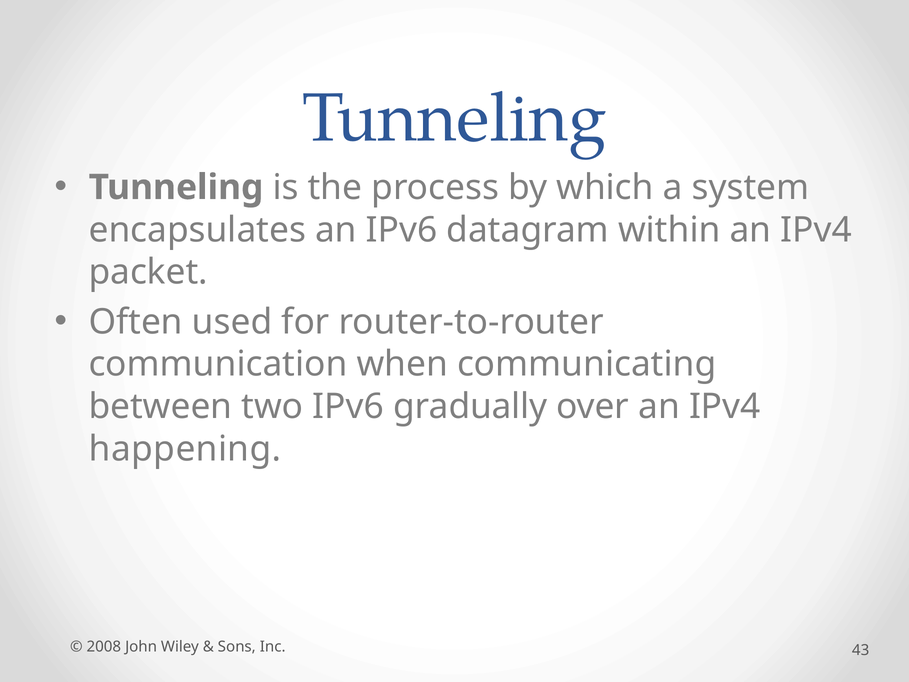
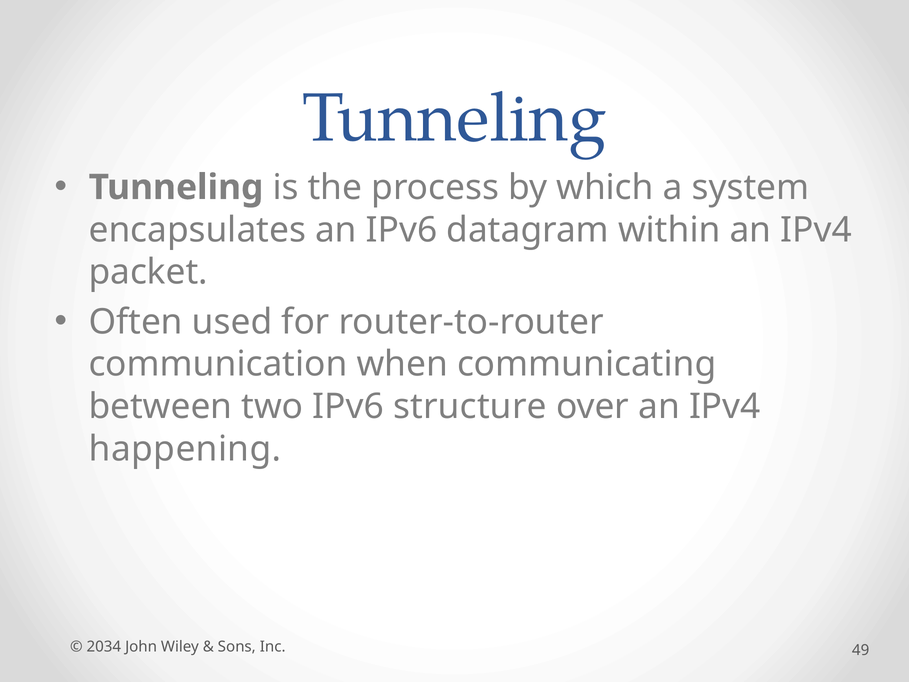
gradually: gradually -> structure (470, 407)
2008: 2008 -> 2034 (104, 647)
43: 43 -> 49 (861, 650)
